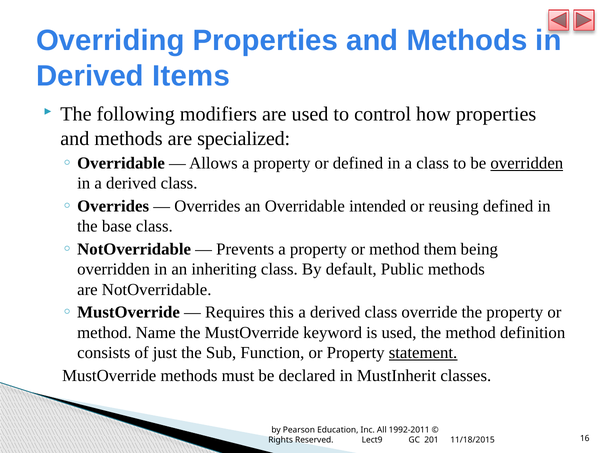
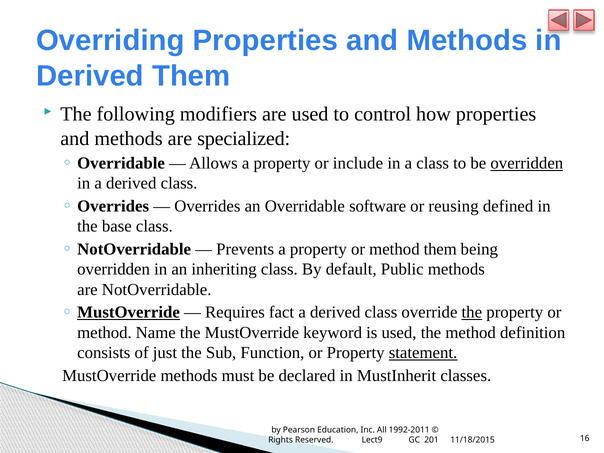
Derived Items: Items -> Them (191, 76)
or defined: defined -> include (358, 163)
intended: intended -> software (378, 206)
MustOverride underline: none -> present (129, 312)
this: this -> fact (282, 312)
the underline: none -> present (472, 312)
